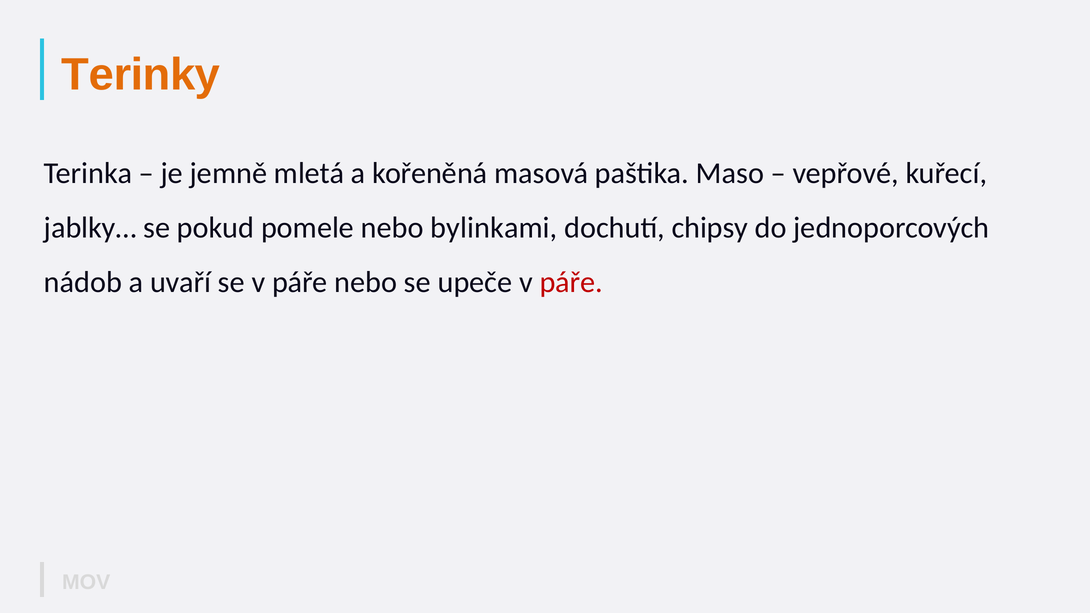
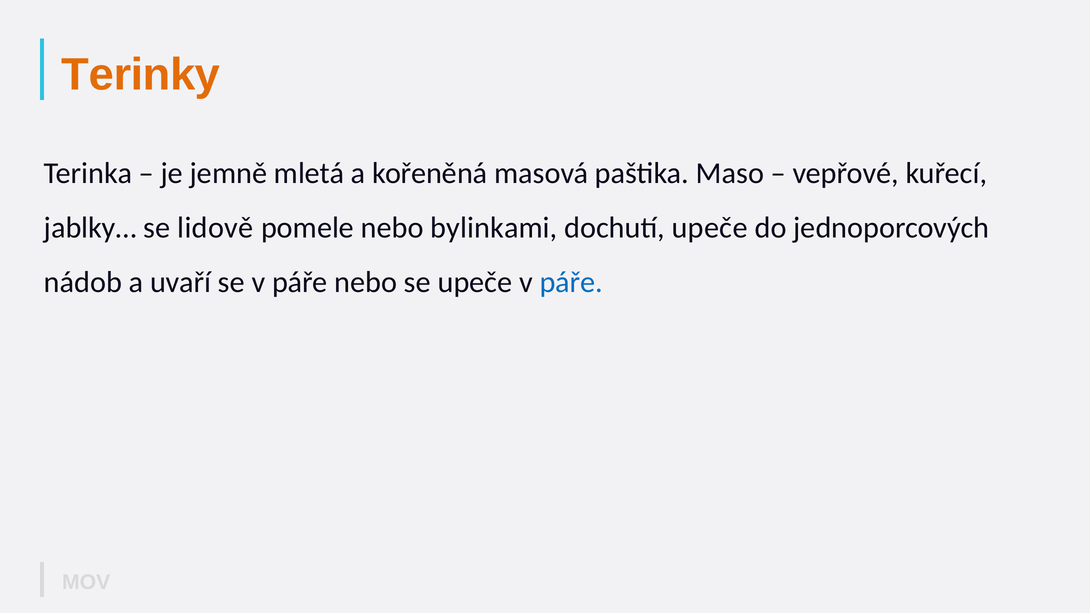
pokud: pokud -> lidově (215, 228)
dochutí chipsy: chipsy -> upeče (710, 228)
páře colour: red -> blue (571, 282)
